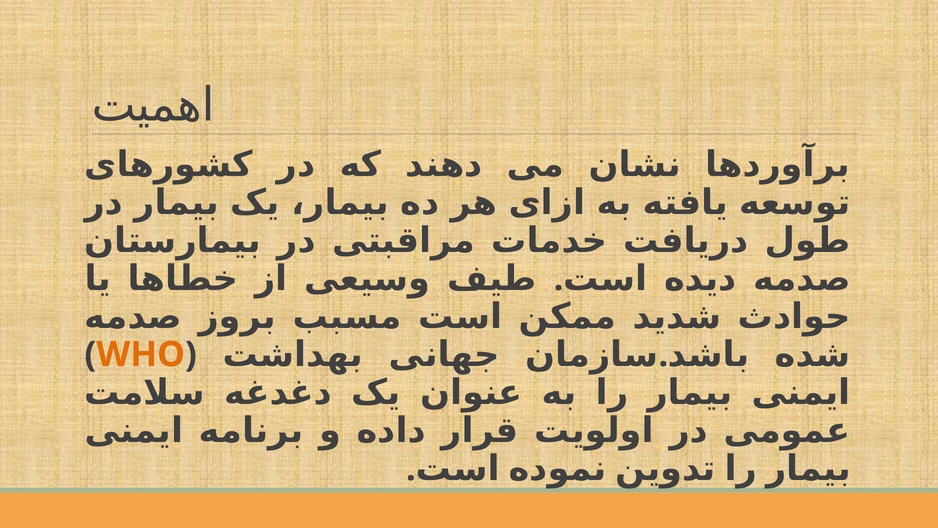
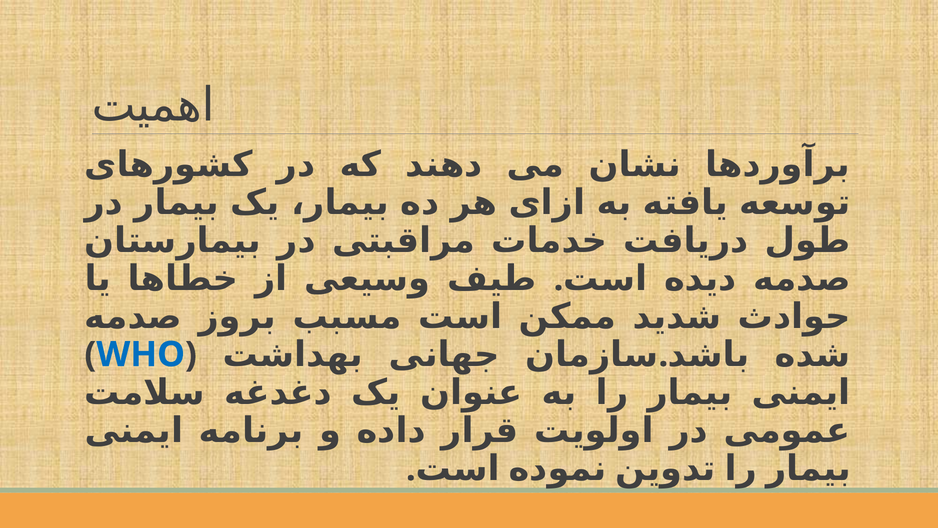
WHO colour: orange -> blue (141, 354)
